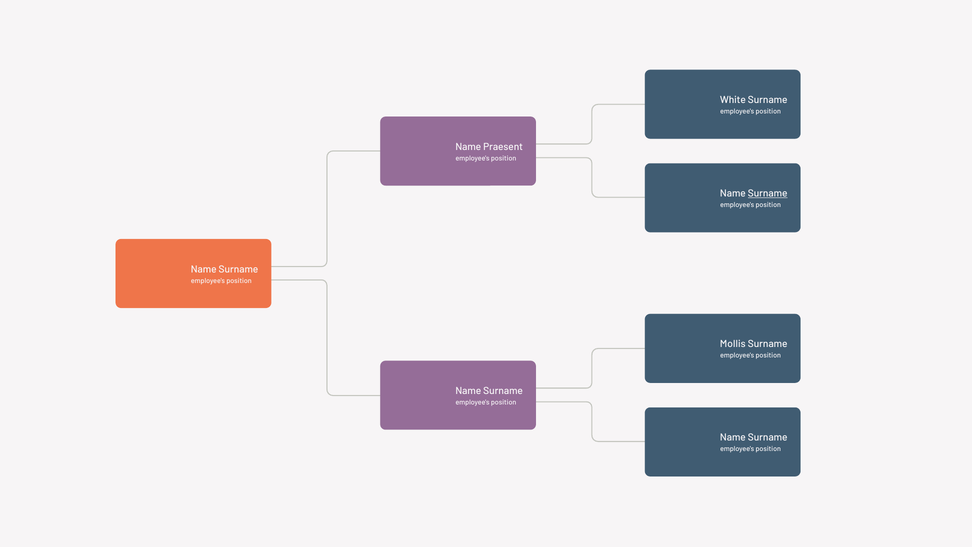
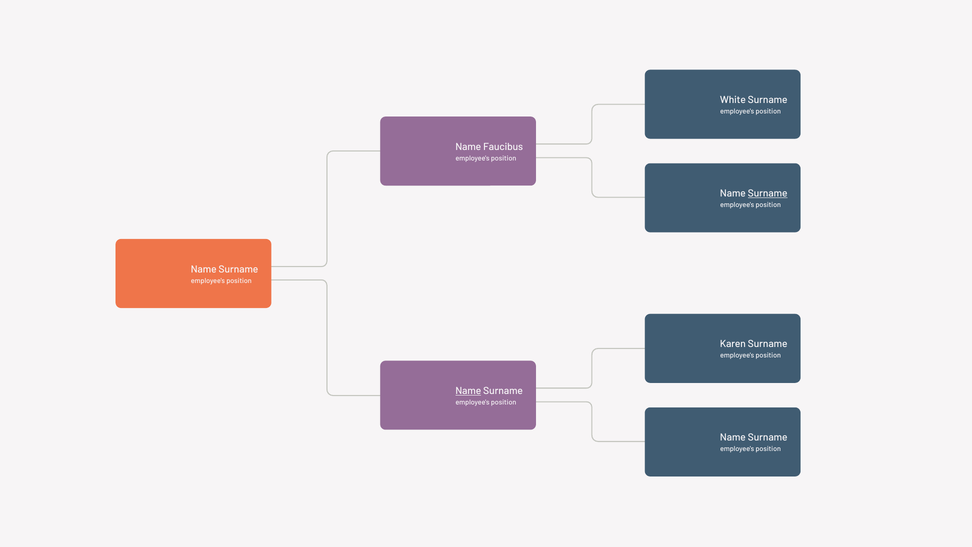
Praesent: Praesent -> Faucibus (503, 147)
Mollis: Mollis -> Karen (733, 344)
Name underline: none -> present (468, 391)
